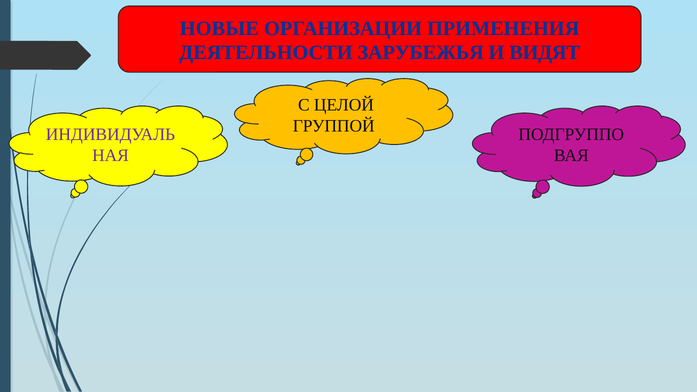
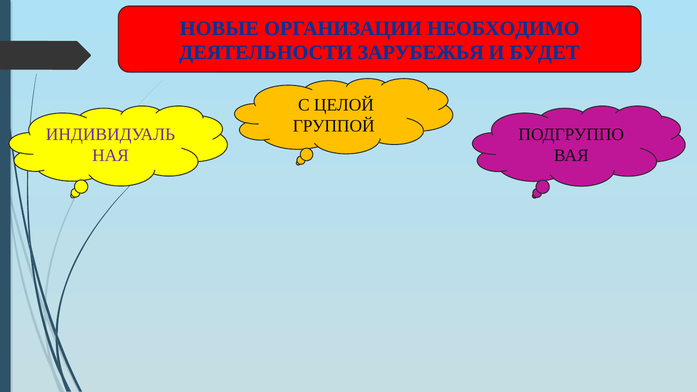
ПРИМЕНЕНИЯ: ПРИМЕНЕНИЯ -> НЕОБХОДИМО (503, 28)
ВИДЯТ: ВИДЯТ -> БУДЕТ (544, 53)
